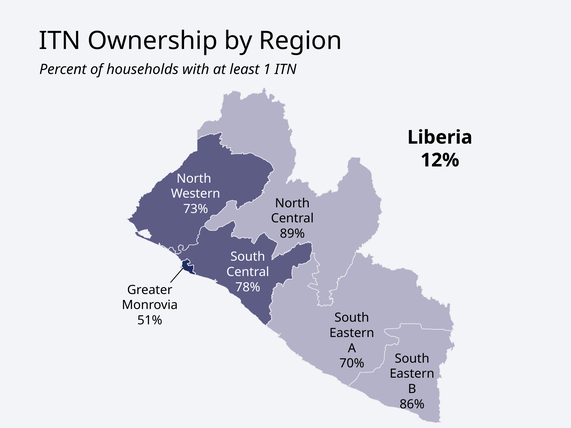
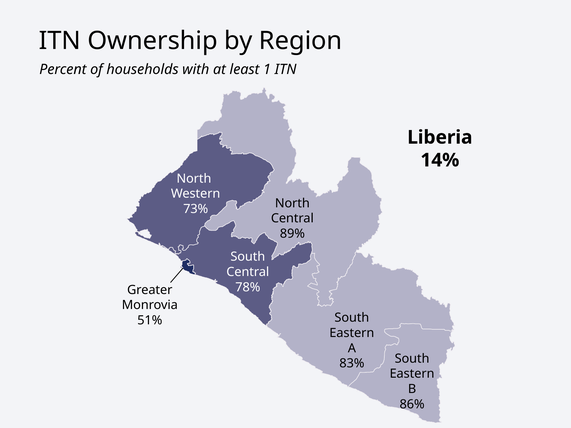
12%: 12% -> 14% (440, 160)
70%: 70% -> 83% (352, 364)
